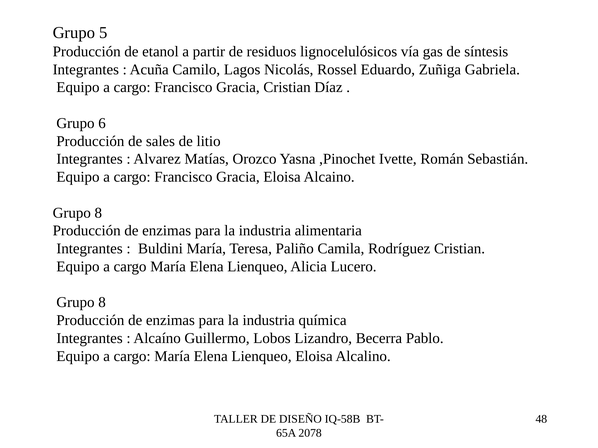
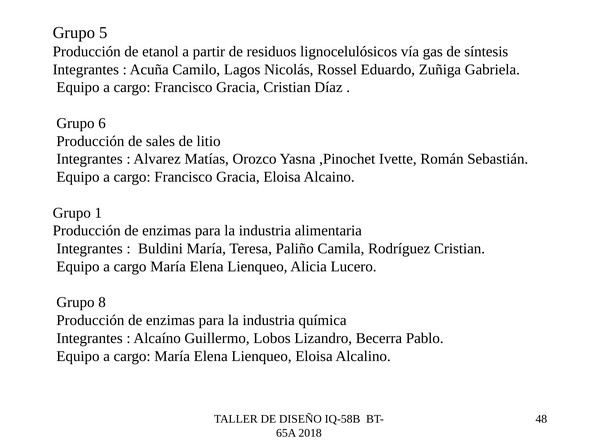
8: 8 -> 1 (98, 213)
2078: 2078 -> 2018 (310, 433)
